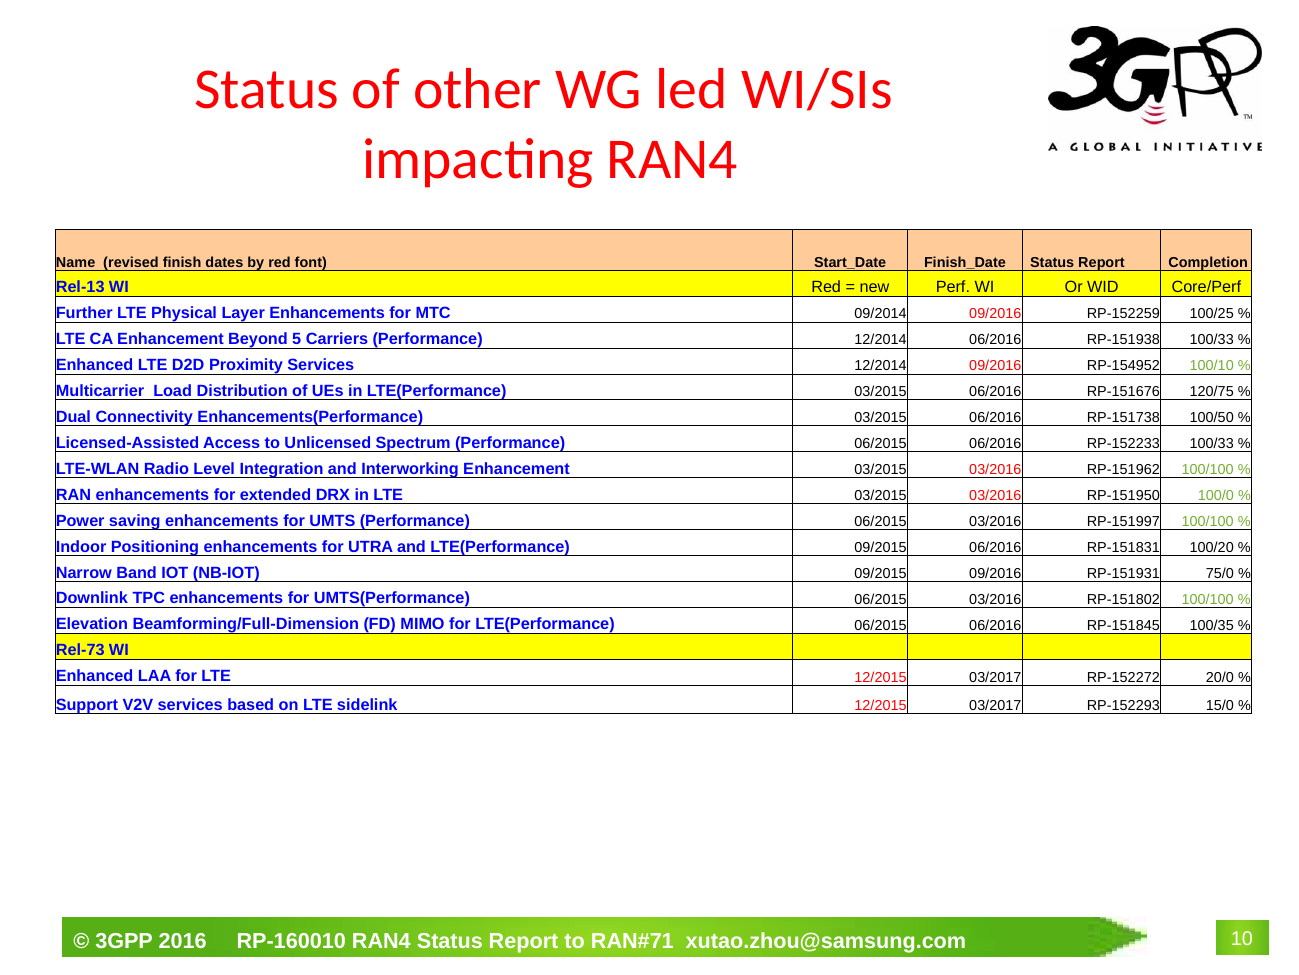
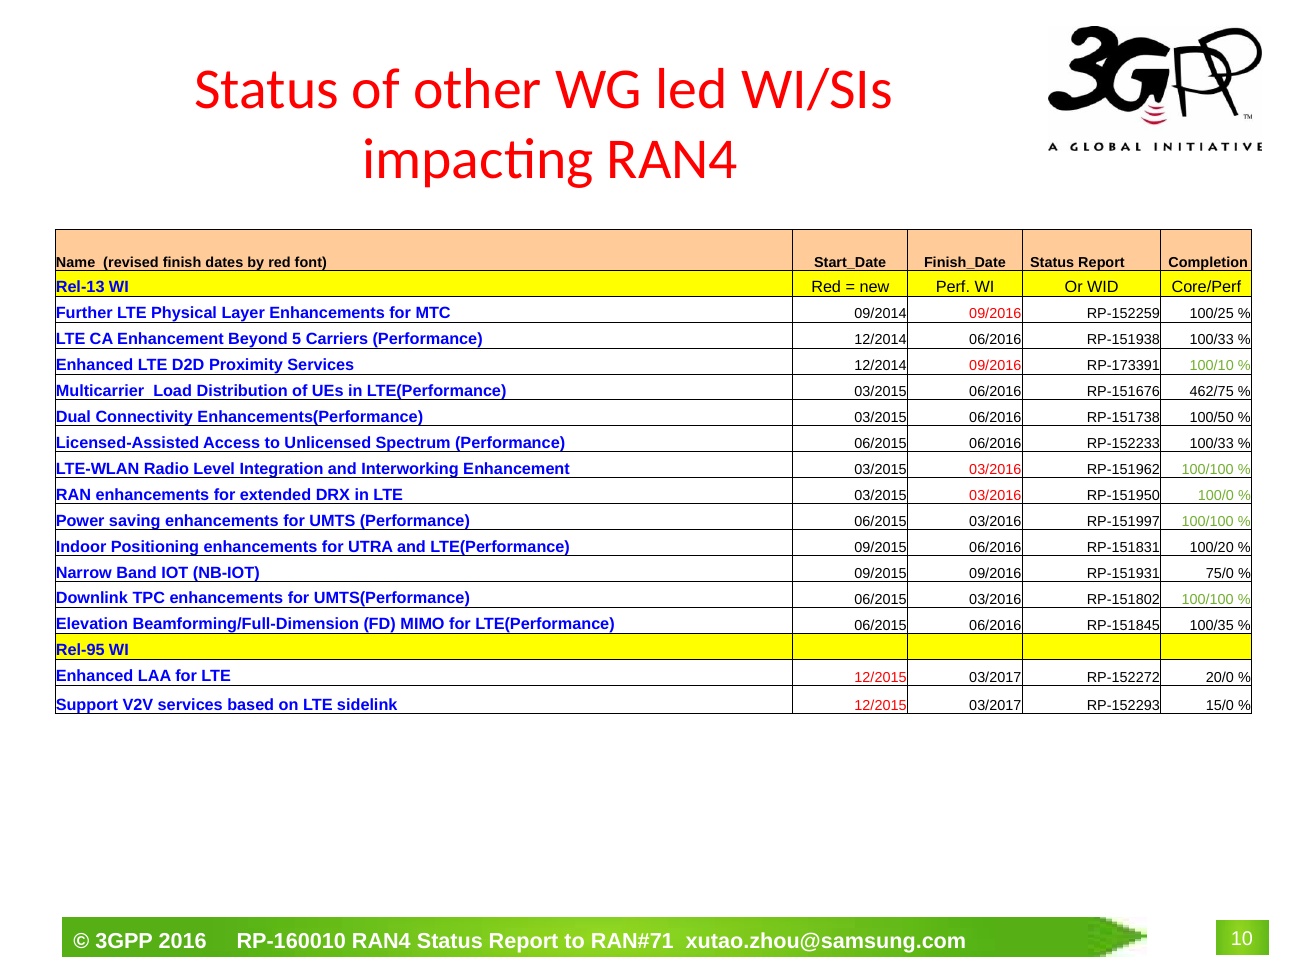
RP-154952: RP-154952 -> RP-173391 (1123, 366)
120/75: 120/75 -> 462/75 (1212, 392)
Rel-73: Rel-73 -> Rel-95 (80, 650)
